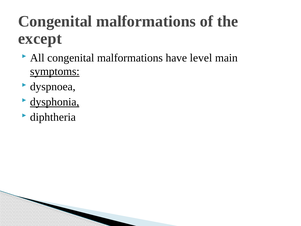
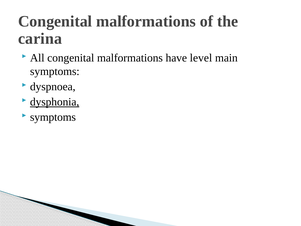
except: except -> carina (40, 38)
symptoms underline: present -> none (55, 71)
diphtheria: diphtheria -> symptoms (53, 117)
